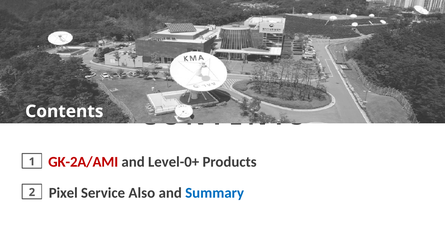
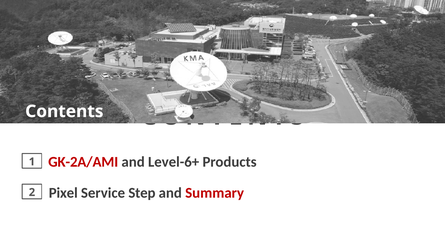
Level-0+: Level-0+ -> Level-6+ (174, 162)
Also: Also -> Step (142, 192)
Summary colour: blue -> red (215, 192)
